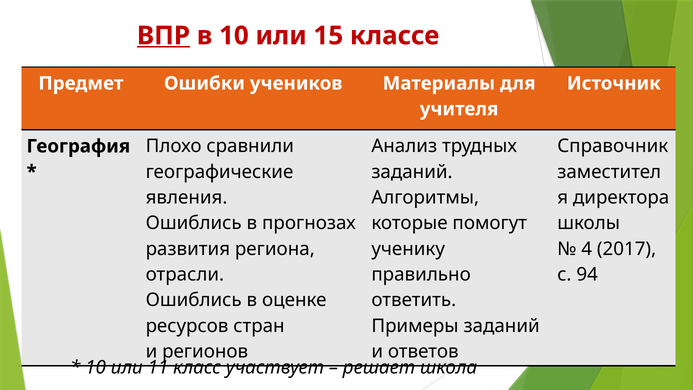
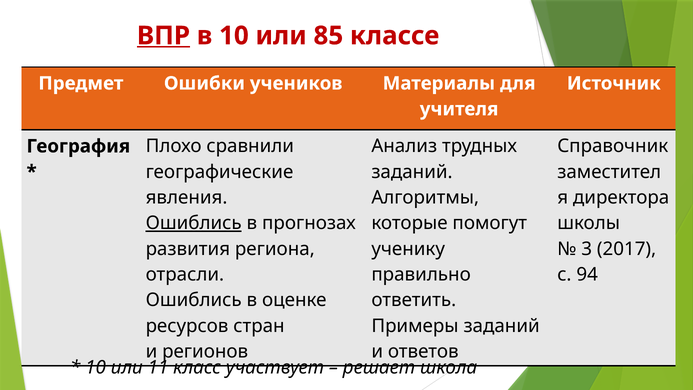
15: 15 -> 85 (328, 36)
Ошиблись underline: none -> present (194, 223)
4: 4 -> 3 (587, 249)
